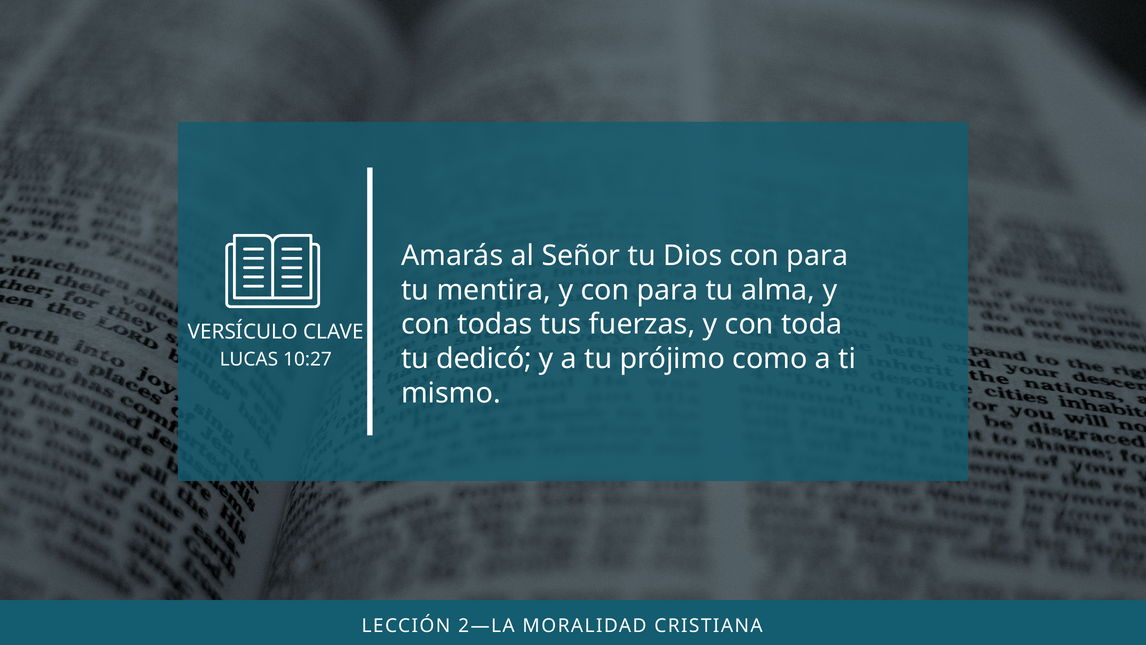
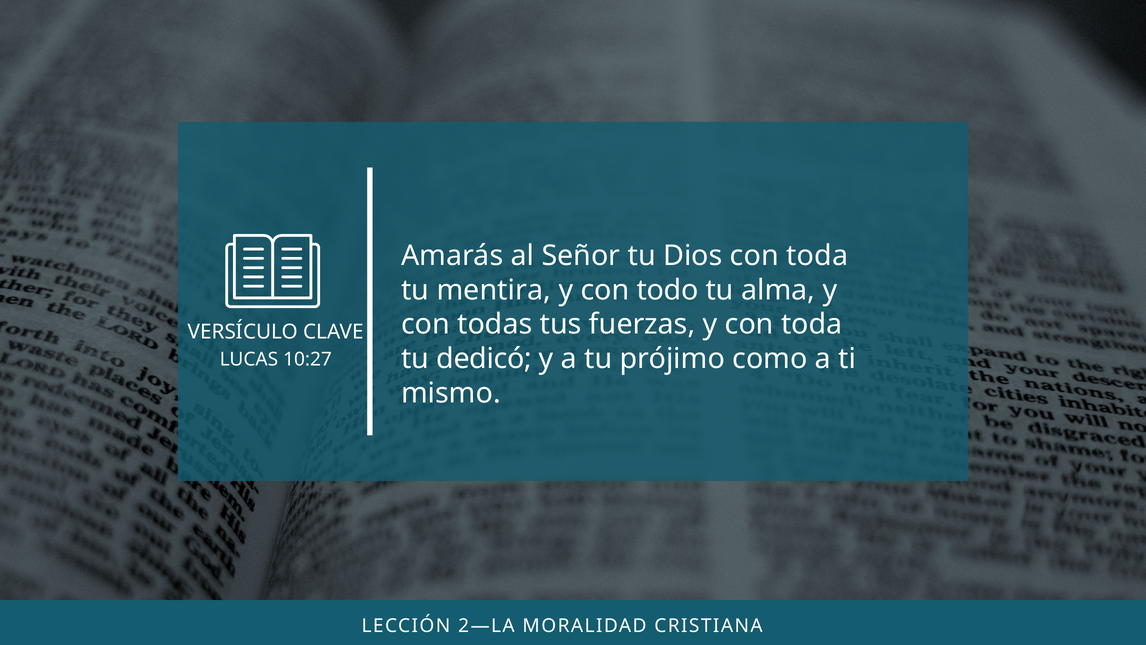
Dios con para: para -> toda (817, 256)
y con para: para -> todo (668, 290)
